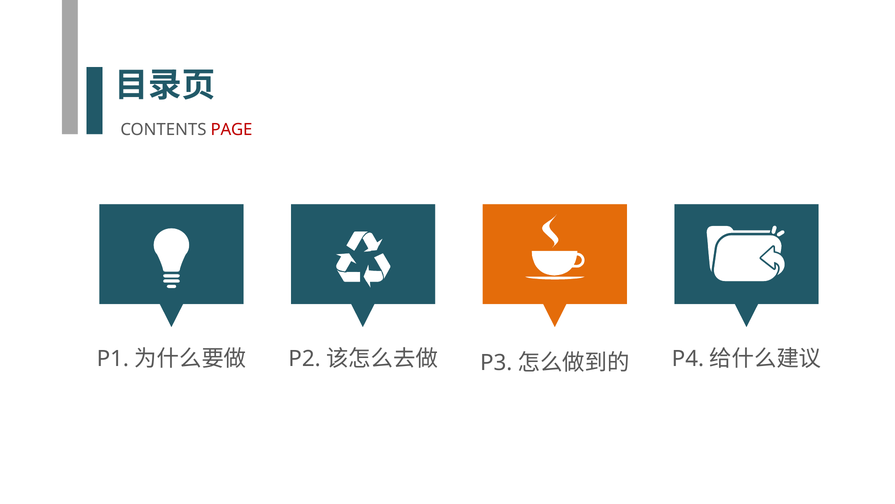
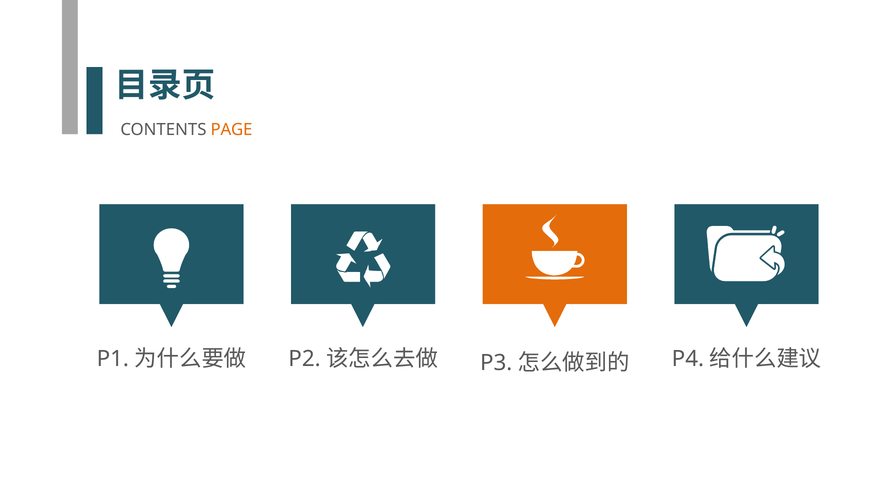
PAGE colour: red -> orange (231, 130)
